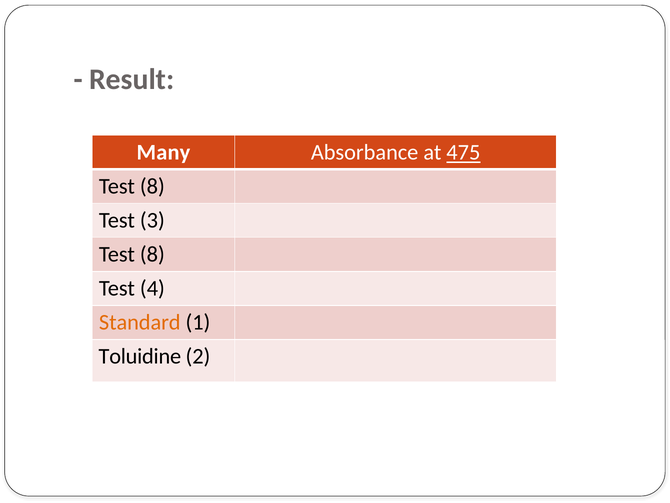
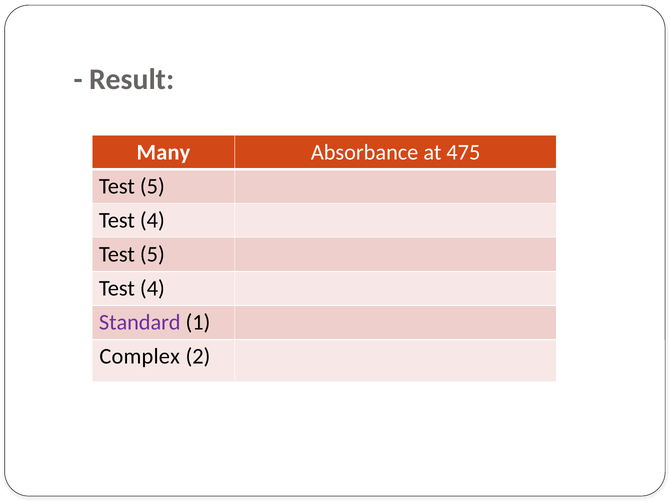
475 underline: present -> none (463, 152)
8: 8 -> 5 (152, 186)
3: 3 -> 4 (152, 220)
8: 8 -> 5 (152, 254)
Standard colour: orange -> purple (140, 322)
Toluidine: Toluidine -> Complex (140, 356)
